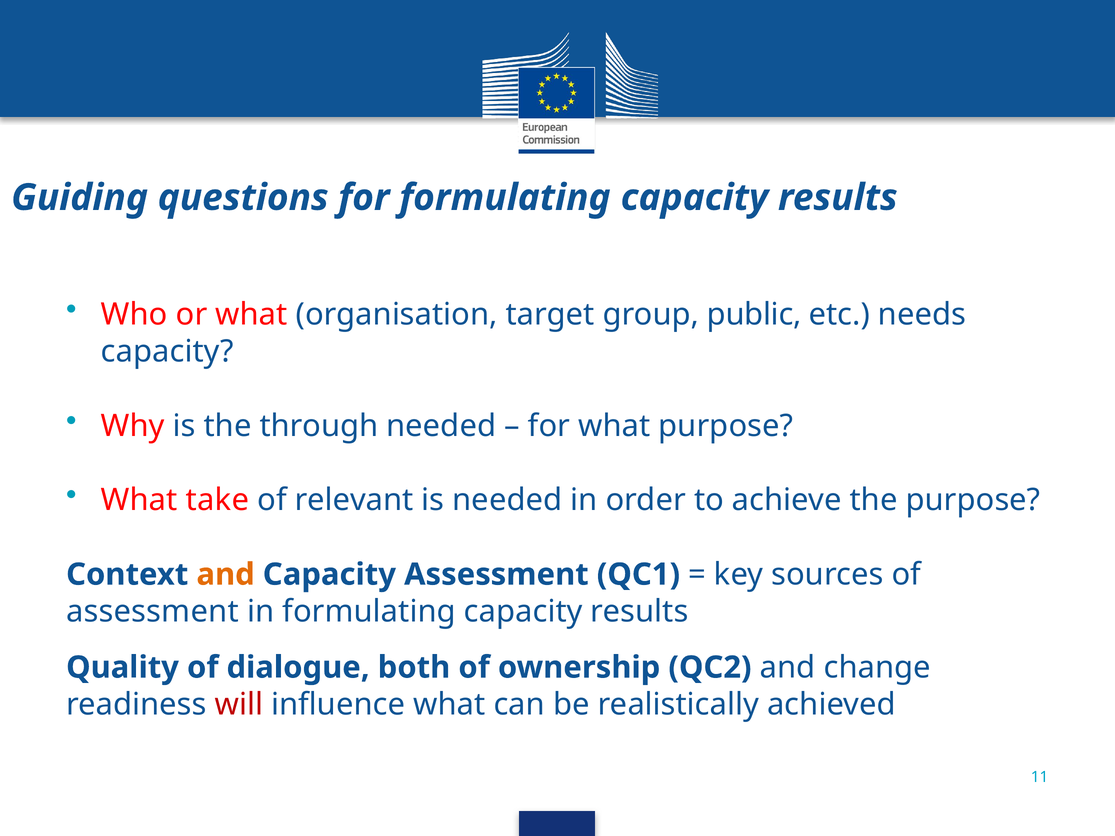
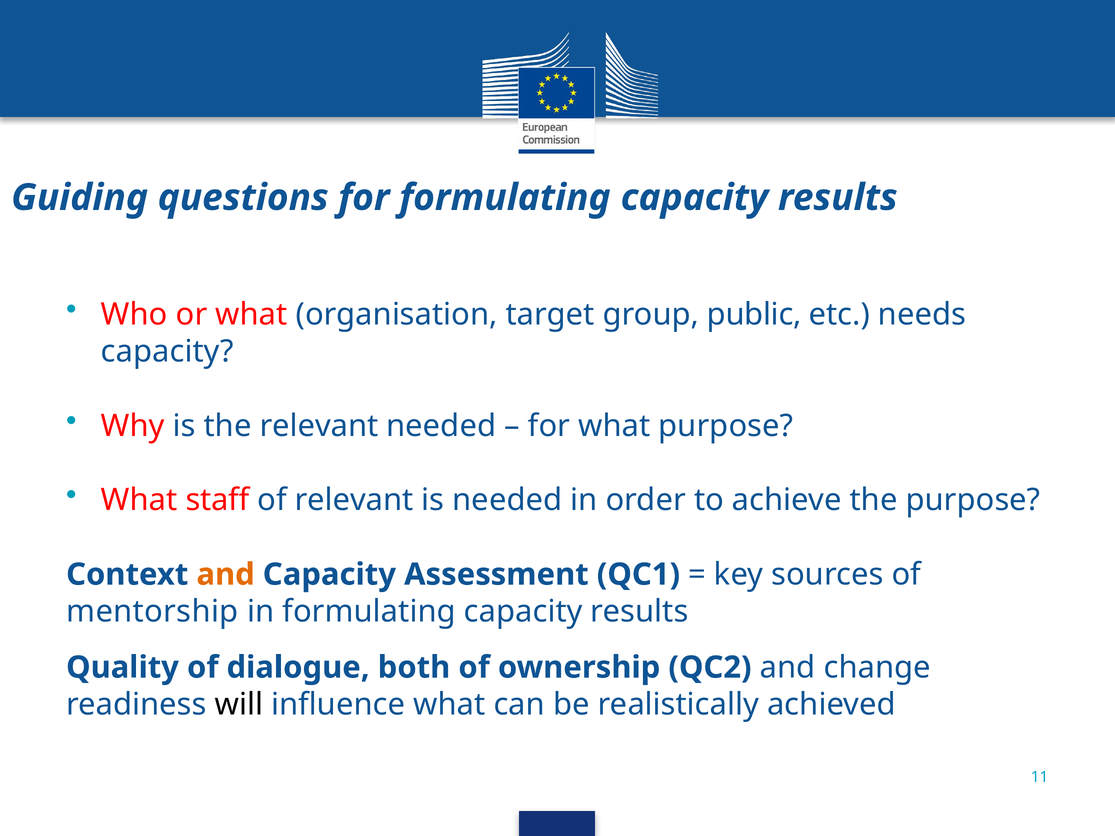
the through: through -> relevant (319, 426)
take: take -> staff (218, 500)
assessment: assessment -> mentorship (152, 612)
will colour: red -> black (239, 705)
